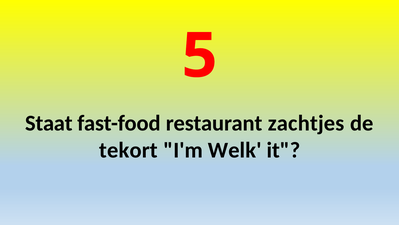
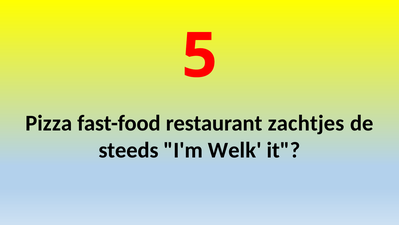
Staat: Staat -> Pizza (49, 123)
tekort: tekort -> steeds (129, 150)
